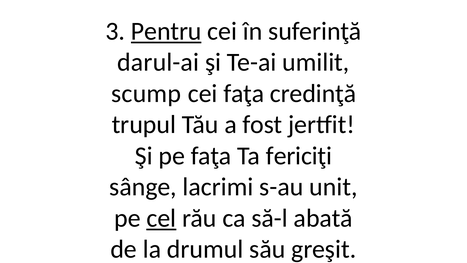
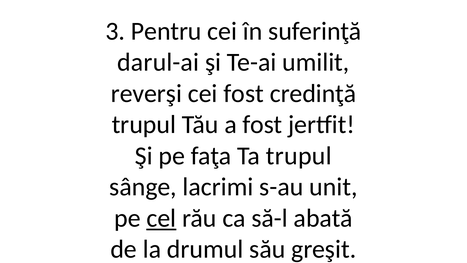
Pentru underline: present -> none (166, 31)
scump: scump -> reverşi (146, 93)
cei faţa: faţa -> fost (244, 93)
Ta fericiţi: fericiţi -> trupul (299, 156)
